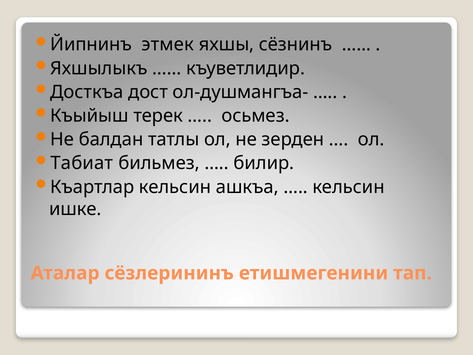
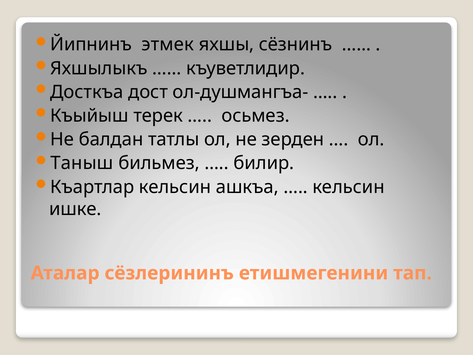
Табиат: Табиат -> Таныш (82, 163)
